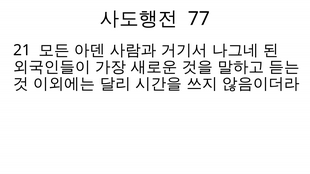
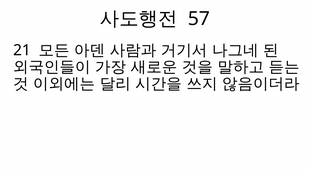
77: 77 -> 57 (199, 19)
